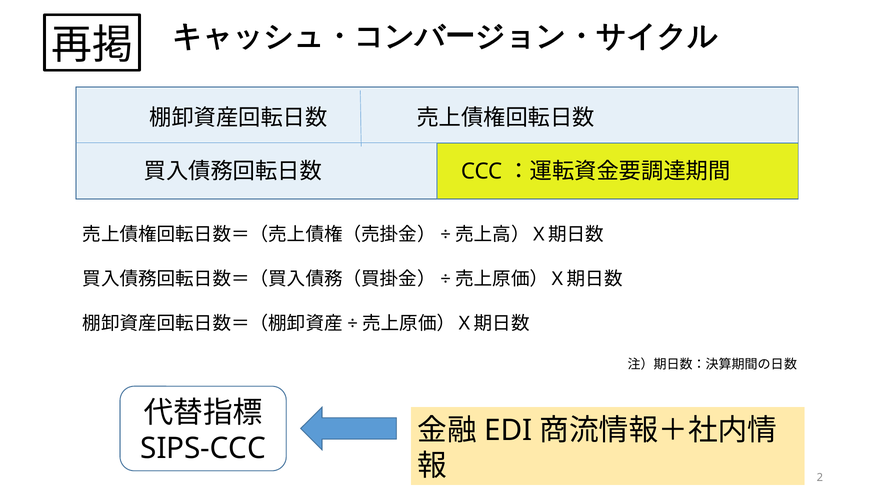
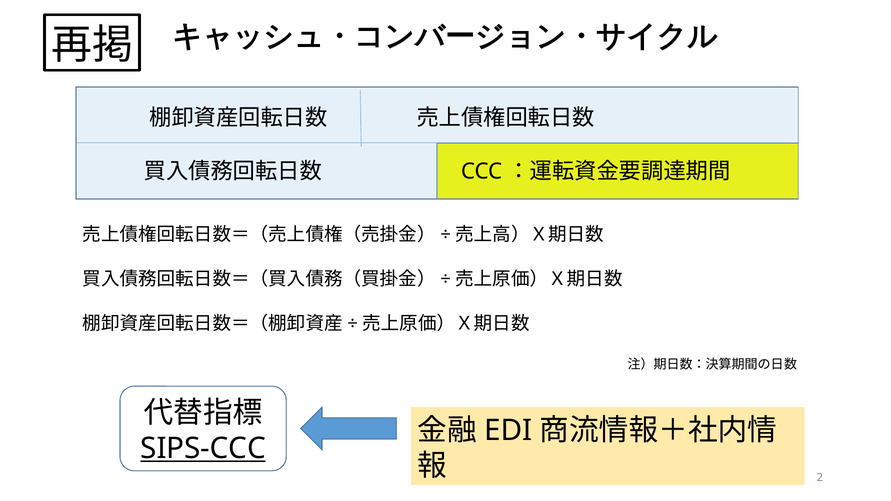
SIPS-CCC underline: none -> present (203, 449)
